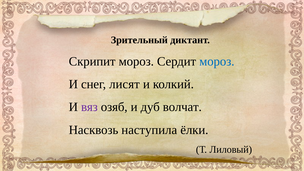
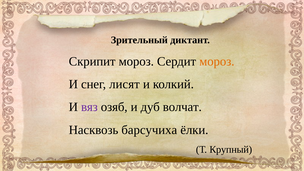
мороз colour: blue -> orange (217, 61)
наступила: наступила -> барсучиха (149, 130)
Лиловый: Лиловый -> Крупный (231, 149)
